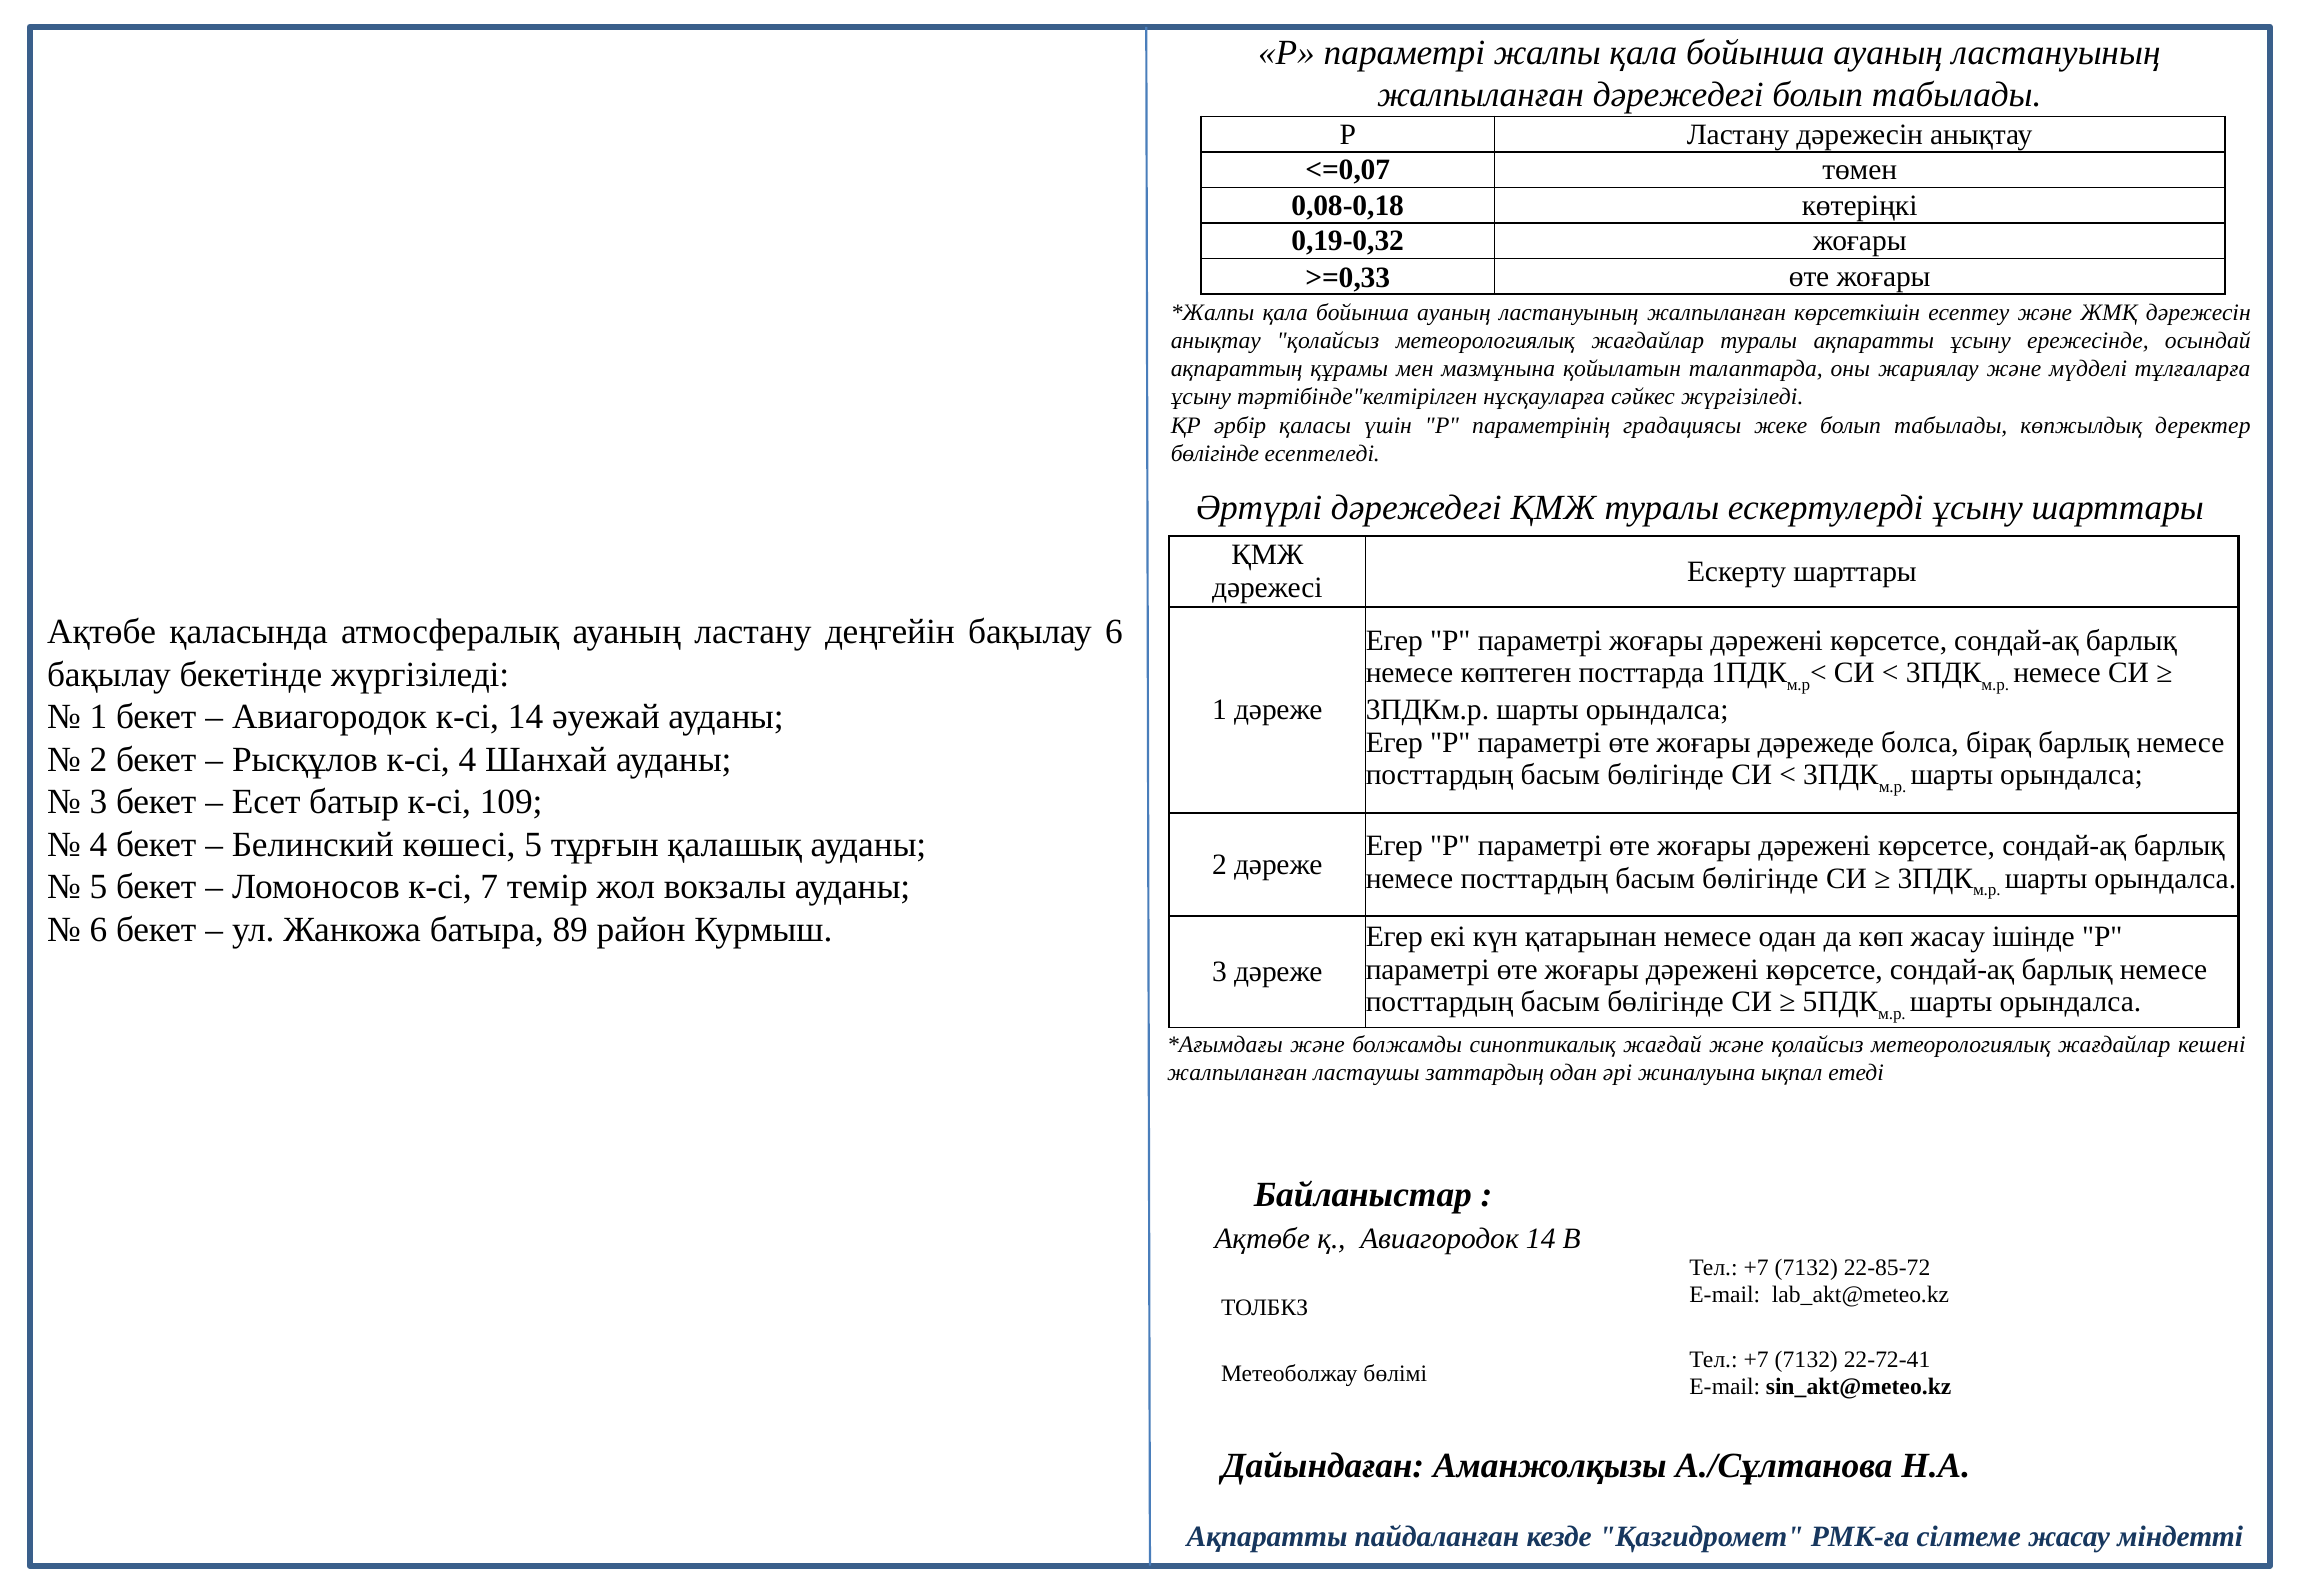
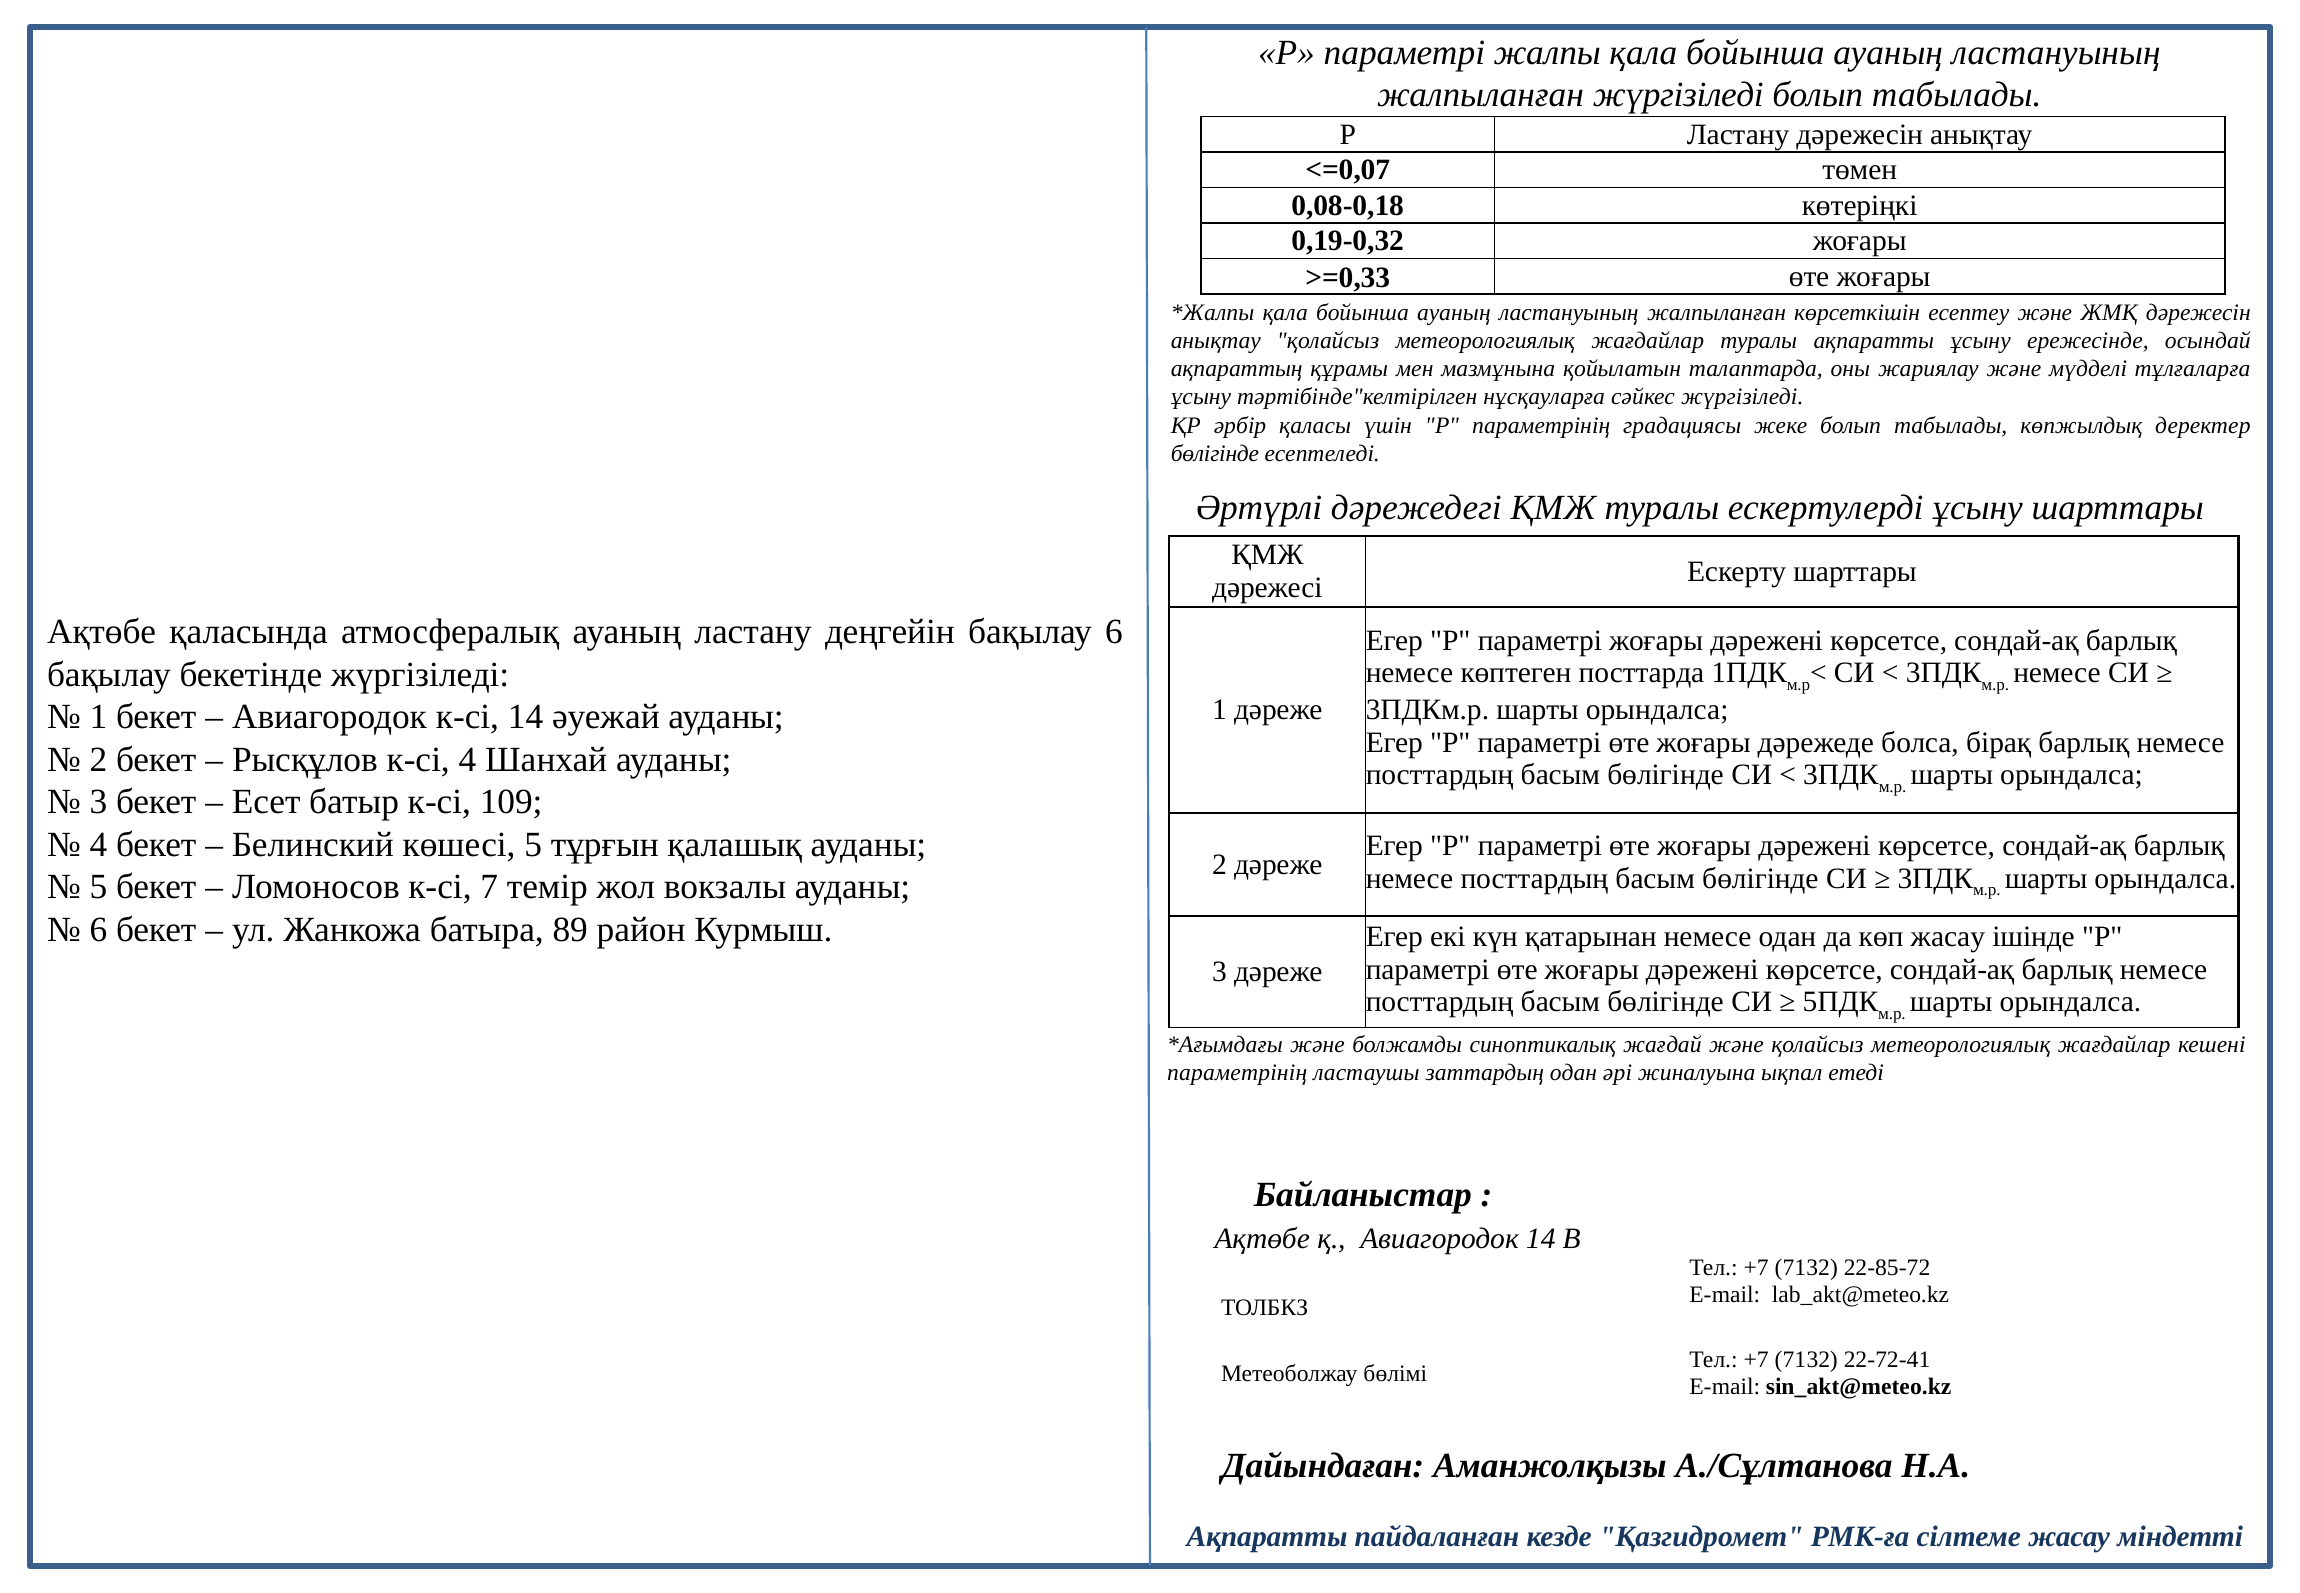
жалпыланған дәрежедегі: дәрежедегі -> жүргізіледі (1678, 95)
жалпыланған: жалпыланған -> параметрінің (1237, 1072)
